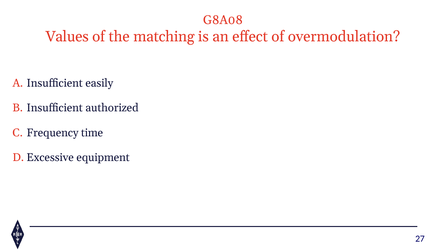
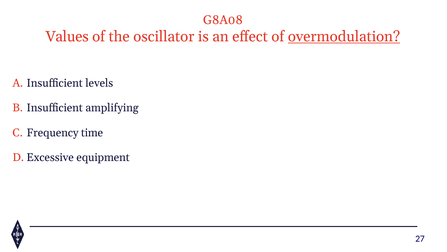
matching: matching -> oscillator (164, 37)
overmodulation underline: none -> present (344, 37)
easily: easily -> levels (99, 83)
authorized: authorized -> amplifying (112, 108)
